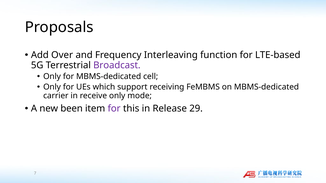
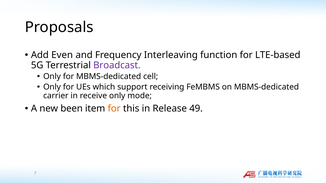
Over: Over -> Even (62, 55)
for colour: purple -> orange (114, 109)
29: 29 -> 49 (196, 109)
